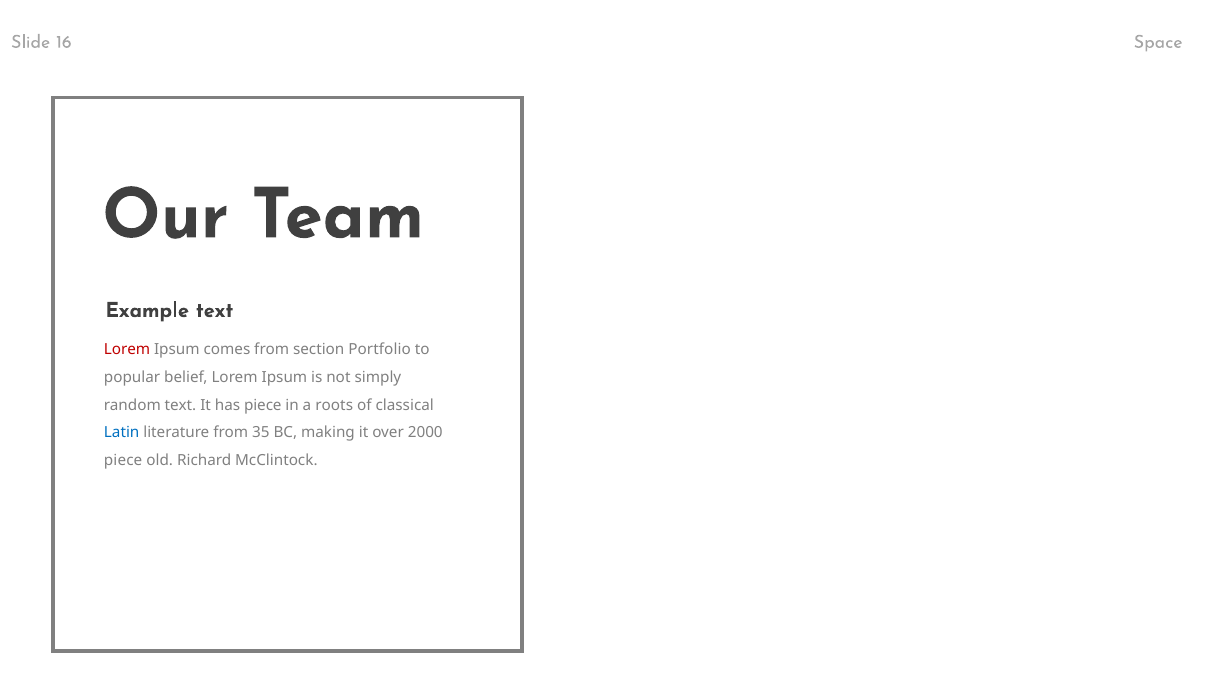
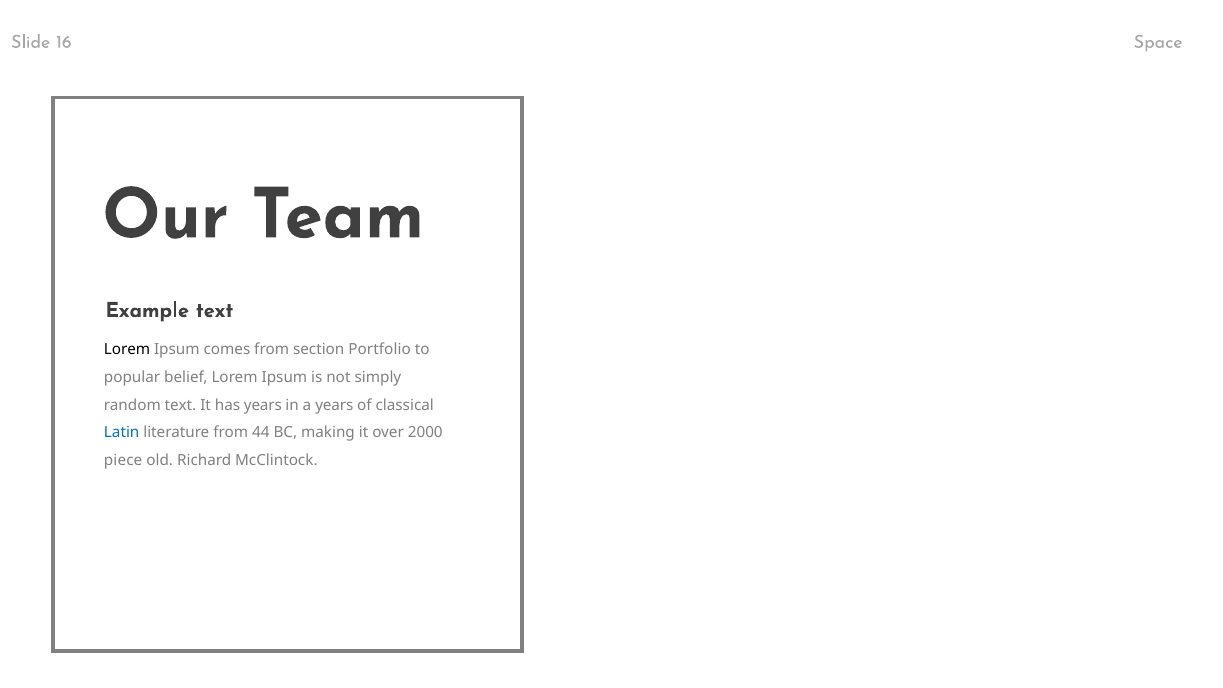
Lorem colour: red -> black (127, 350)
has piece: piece -> years (263, 405)
a roots: roots -> years (334, 405)
35: 35 -> 44 (261, 432)
